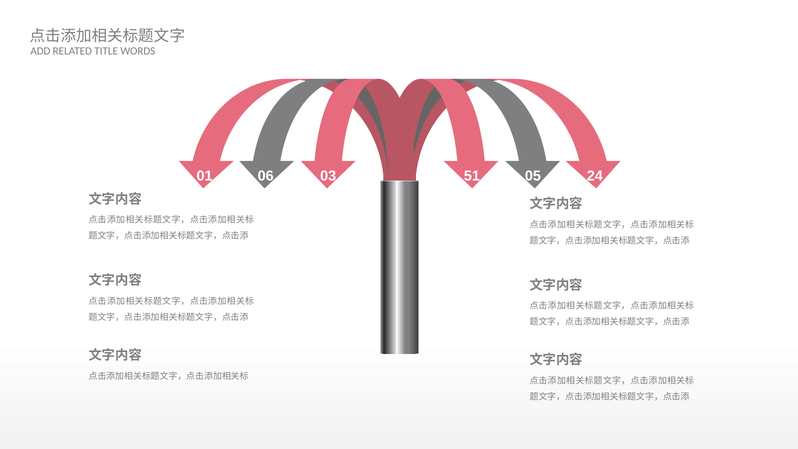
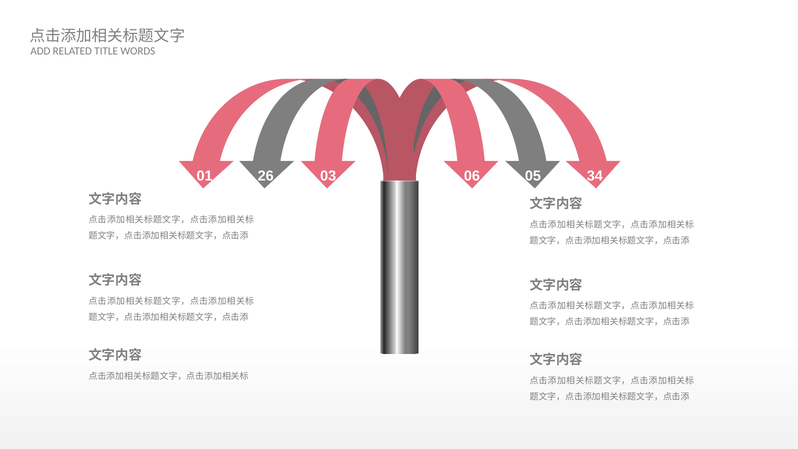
06: 06 -> 26 (266, 176)
51: 51 -> 06 (472, 176)
24: 24 -> 34 (595, 176)
